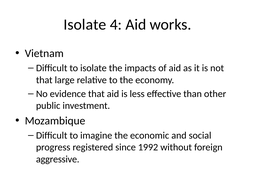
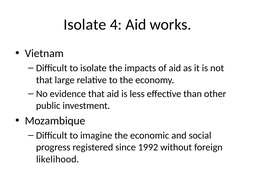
aggressive: aggressive -> likelihood (58, 159)
